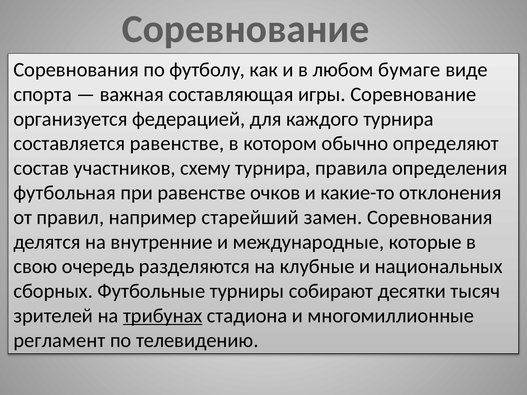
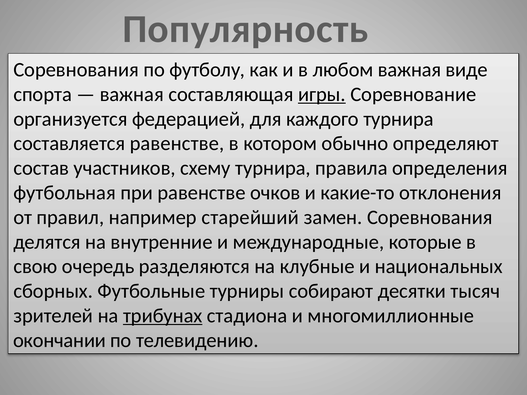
Соревнование: Соревнование -> Популярность (245, 29)
любом бумаге: бумаге -> важная (410, 70)
игры underline: none -> present (322, 94)
регламент: регламент -> окончании (59, 341)
